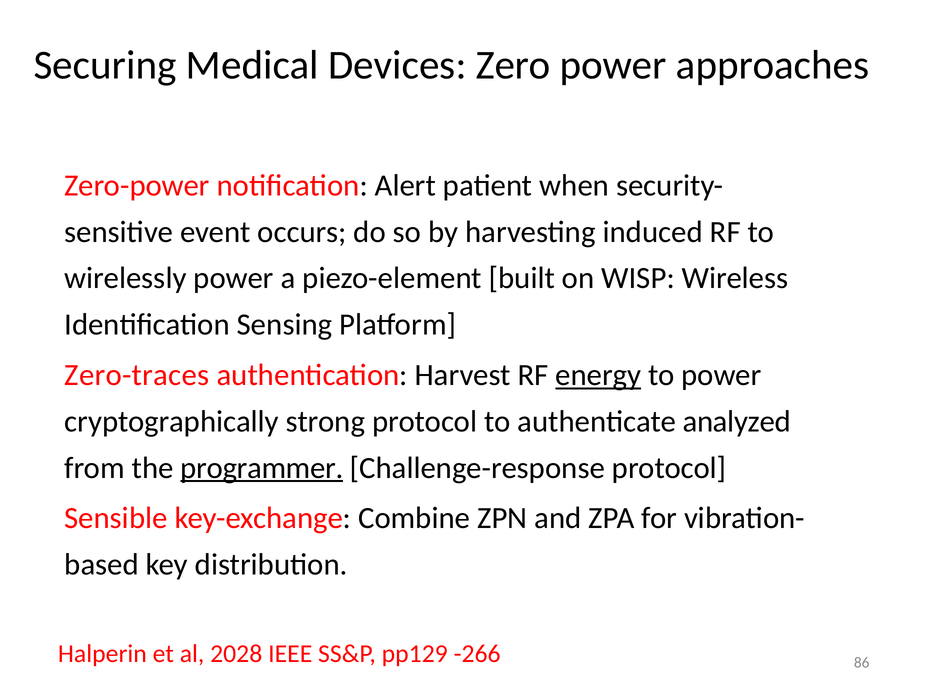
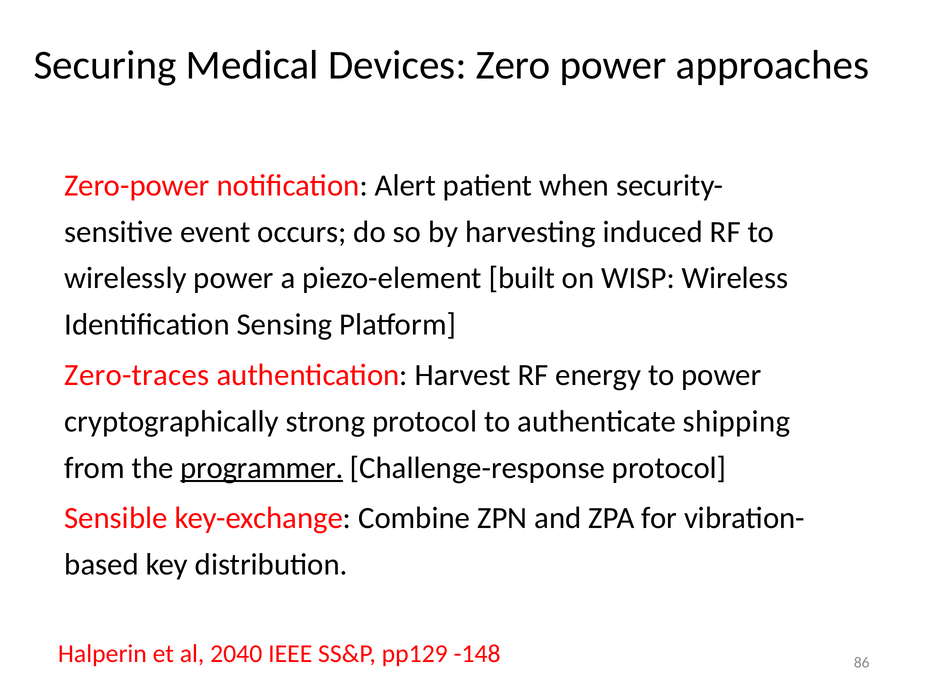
energy underline: present -> none (598, 375)
analyzed: analyzed -> shipping (736, 421)
2028: 2028 -> 2040 (236, 653)
-266: -266 -> -148 (477, 653)
